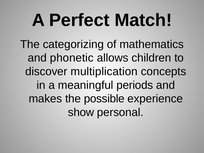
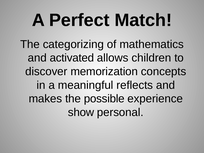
phonetic: phonetic -> activated (72, 58)
multiplication: multiplication -> memorization (104, 72)
periods: periods -> reflects (135, 85)
